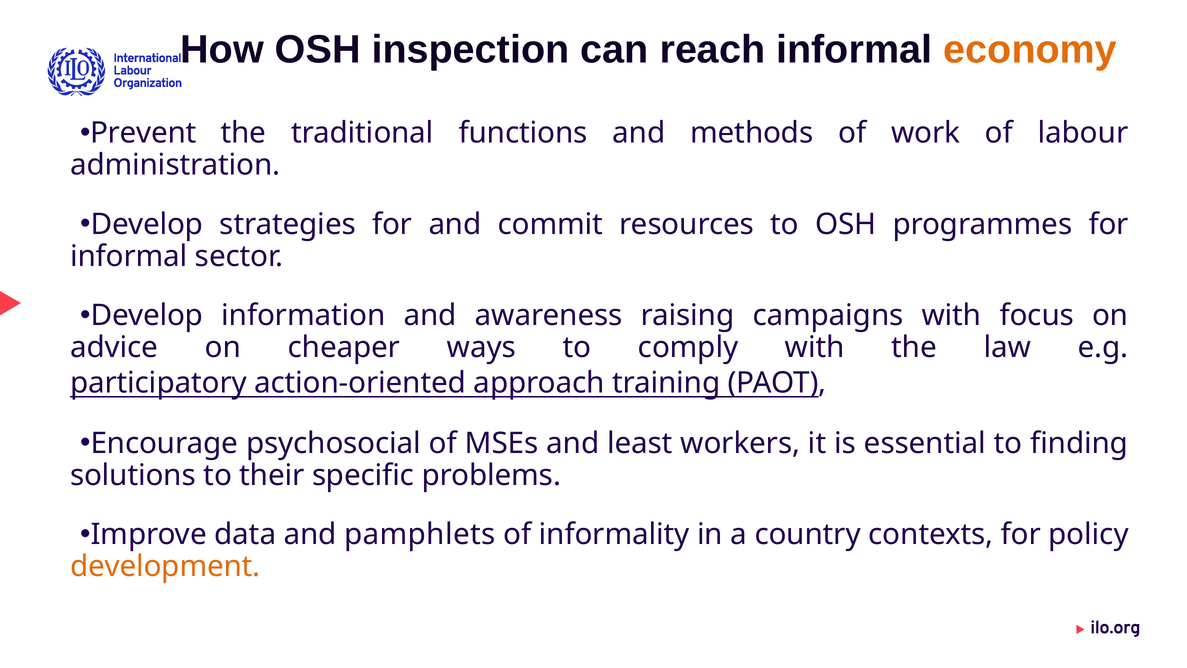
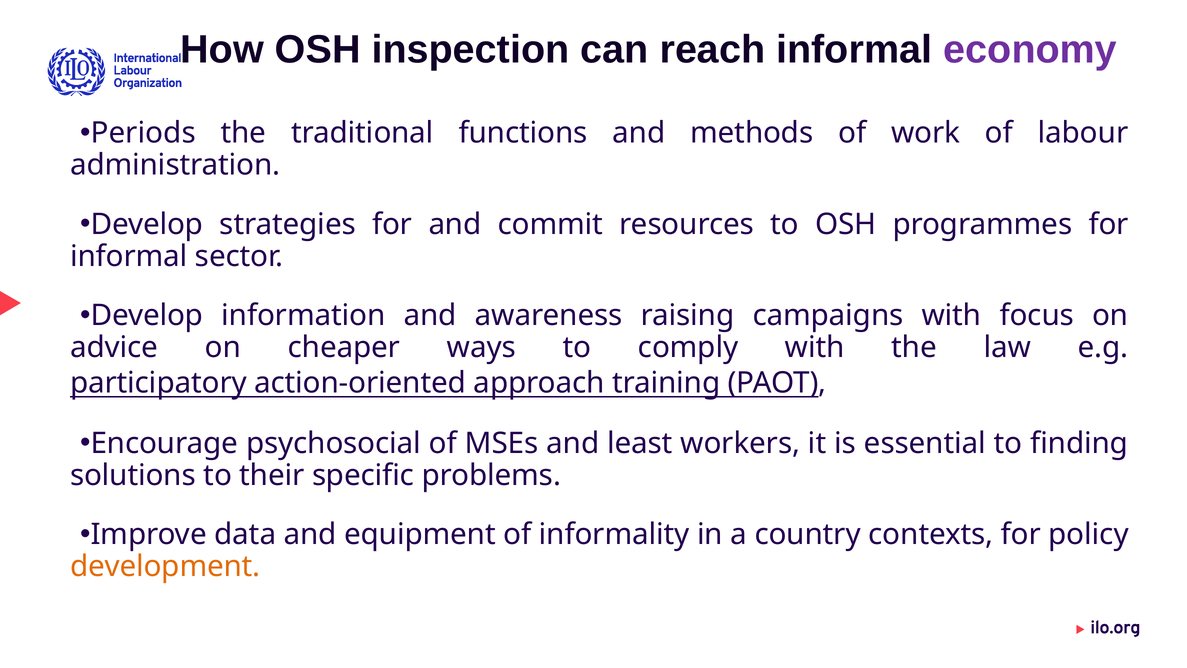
economy colour: orange -> purple (1030, 50)
Prevent: Prevent -> Periods (143, 133)
pamphlets: pamphlets -> equipment (420, 534)
